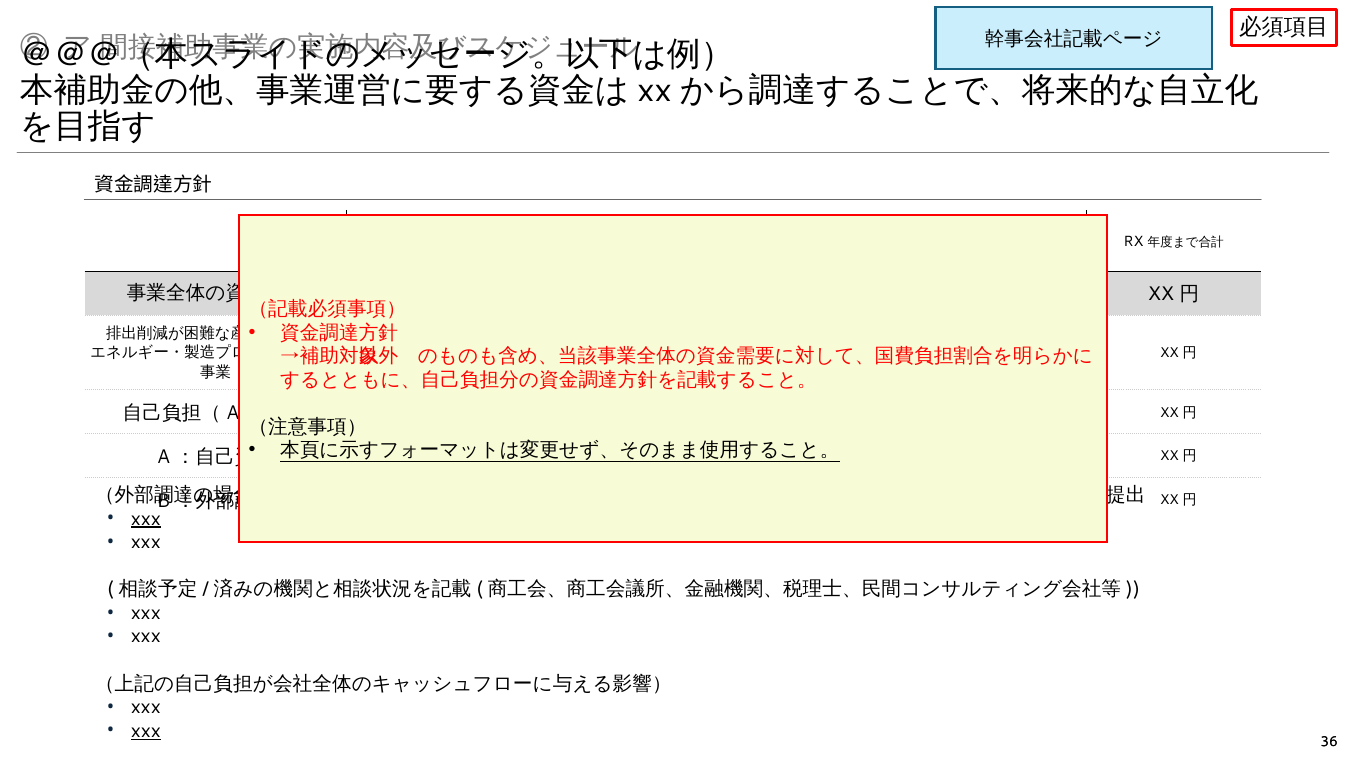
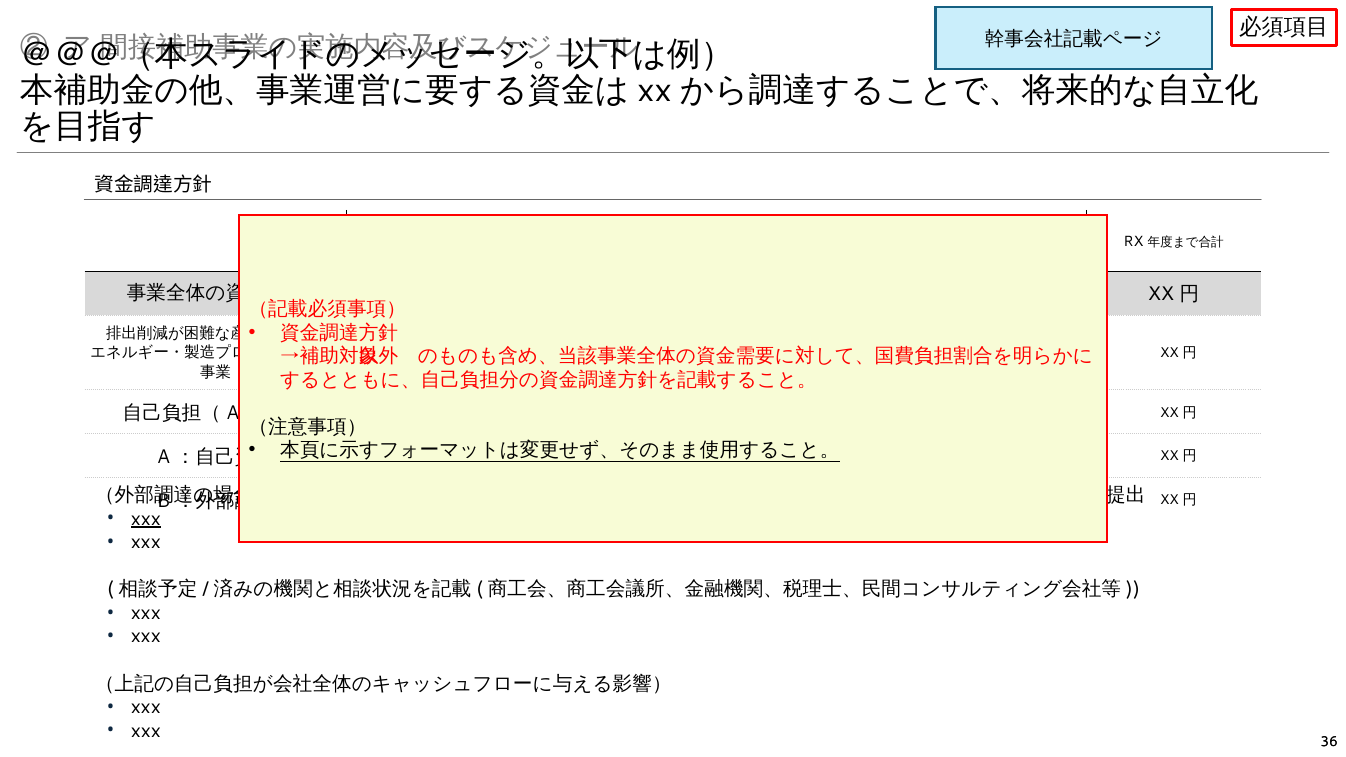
xxx underline: present -> none (146, 731)
